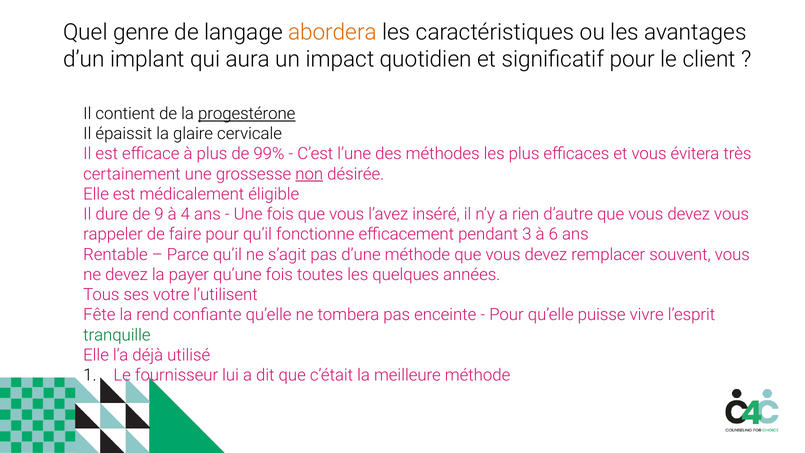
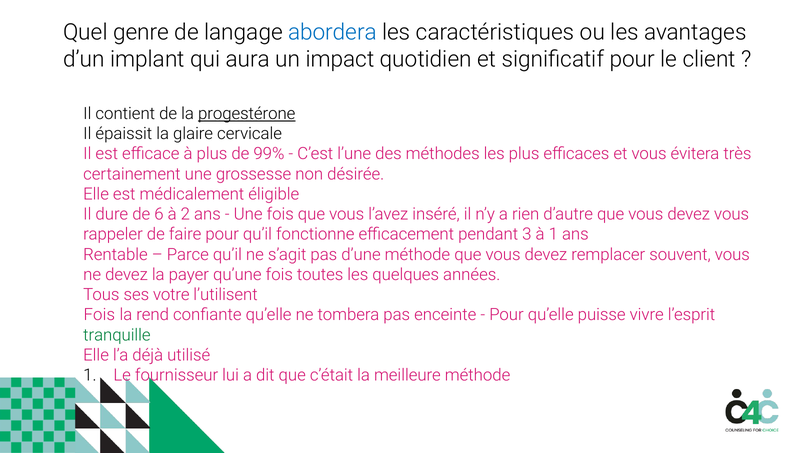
abordera colour: orange -> blue (332, 32)
non underline: present -> none (309, 174)
9: 9 -> 6 (159, 214)
4: 4 -> 2 (185, 214)
à 6: 6 -> 1 (553, 234)
Fête: Fête -> Fois (99, 315)
